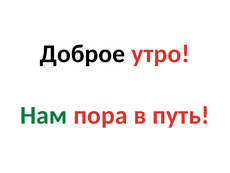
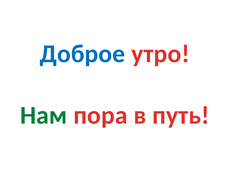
Доброе colour: black -> blue (82, 54)
